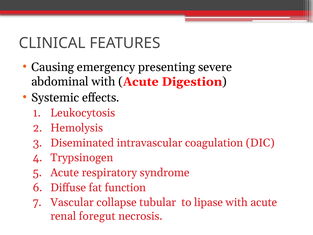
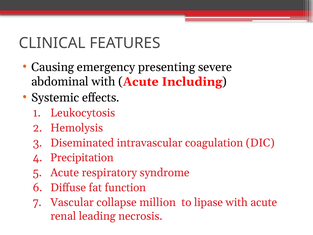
Digestion: Digestion -> Including (192, 82)
Trypsinogen: Trypsinogen -> Precipitation (82, 158)
tubular: tubular -> million (158, 202)
foregut: foregut -> leading (97, 216)
